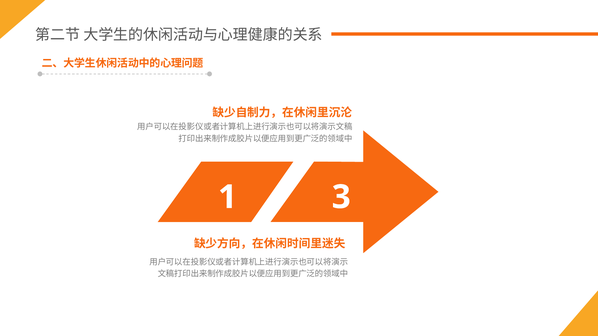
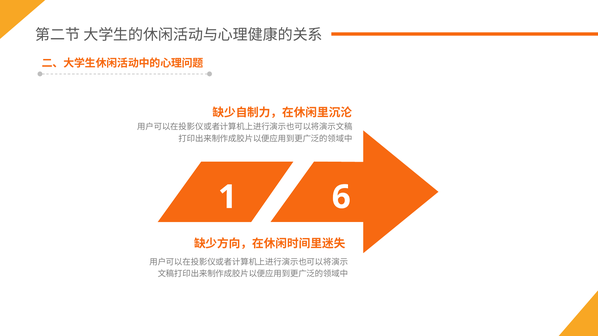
3: 3 -> 6 (341, 197)
